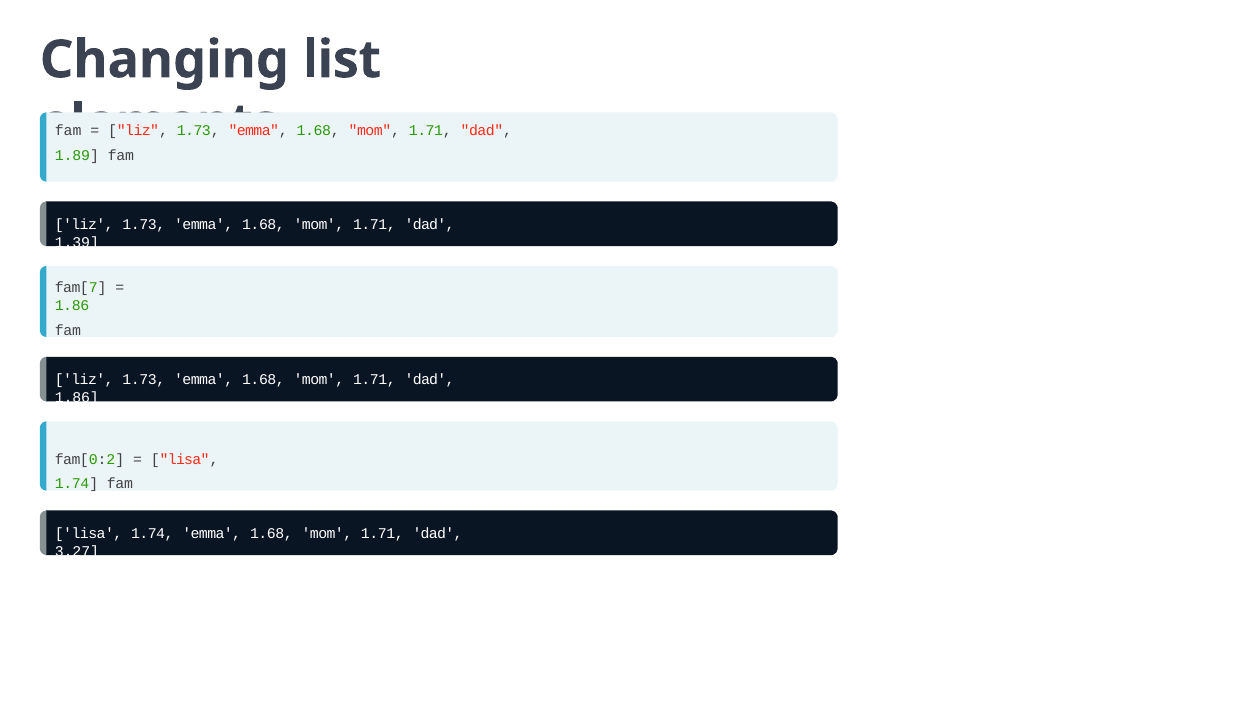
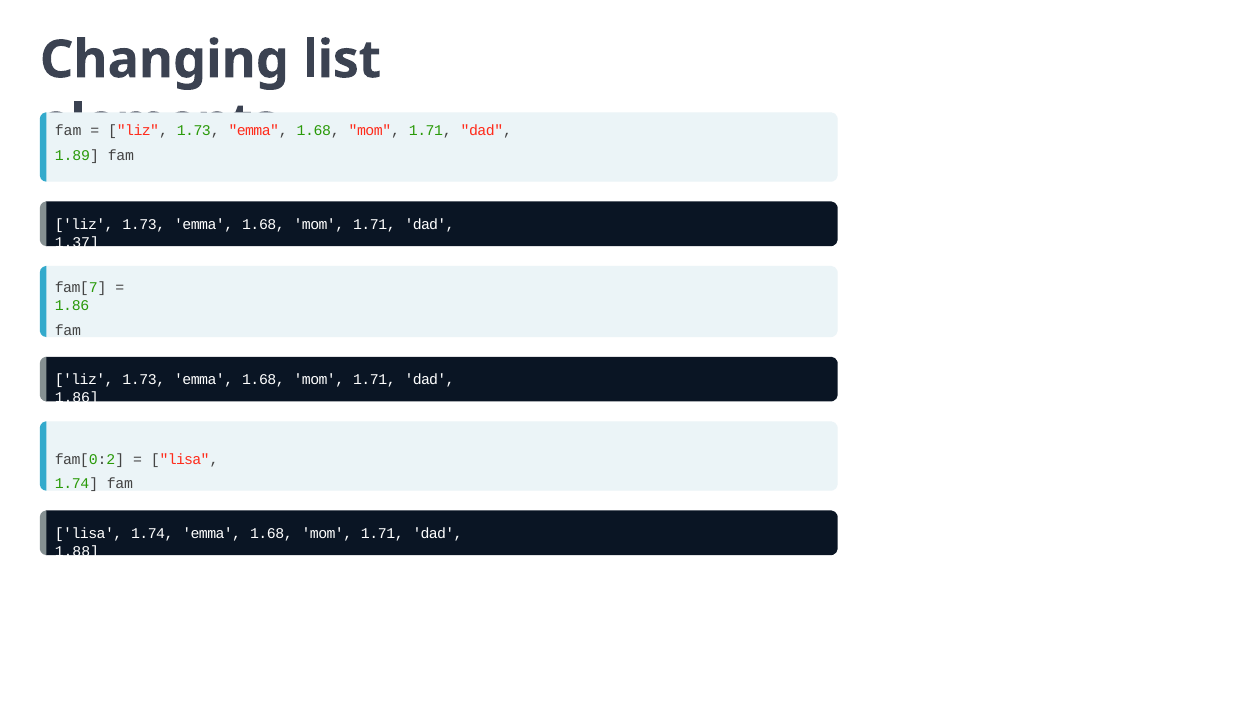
1.39: 1.39 -> 1.37 (77, 243)
3.27: 3.27 -> 1.88 (77, 551)
